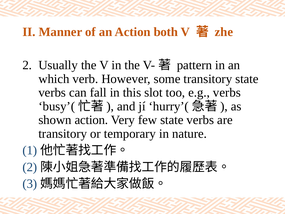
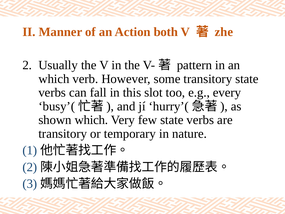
e.g verbs: verbs -> every (227, 92)
shown action: action -> which (91, 120)
